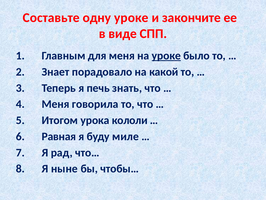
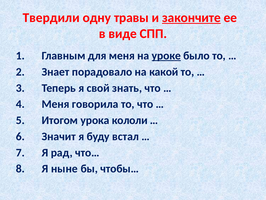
Составьте: Составьте -> Твердили (51, 18)
одну уроке: уроке -> травы (131, 18)
закончите underline: none -> present (191, 18)
печь: печь -> свой (98, 88)
Равная: Равная -> Значит (59, 136)
миле: миле -> встал (126, 136)
